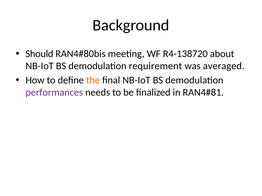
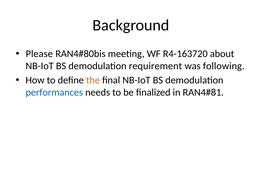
Should: Should -> Please (39, 54)
R4-138720: R4-138720 -> R4-163720 (185, 54)
averaged: averaged -> following (224, 66)
performances colour: purple -> blue (54, 93)
